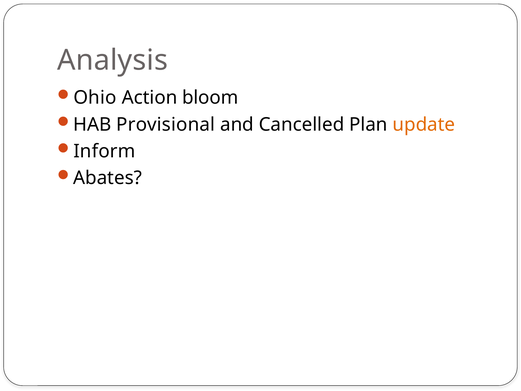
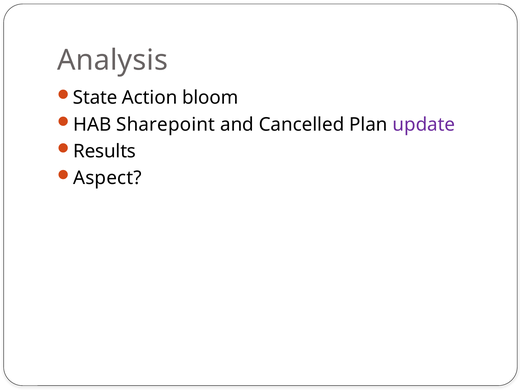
Ohio: Ohio -> State (95, 98)
Provisional: Provisional -> Sharepoint (166, 124)
update colour: orange -> purple (424, 124)
Inform: Inform -> Results (105, 151)
Abates: Abates -> Aspect (107, 178)
